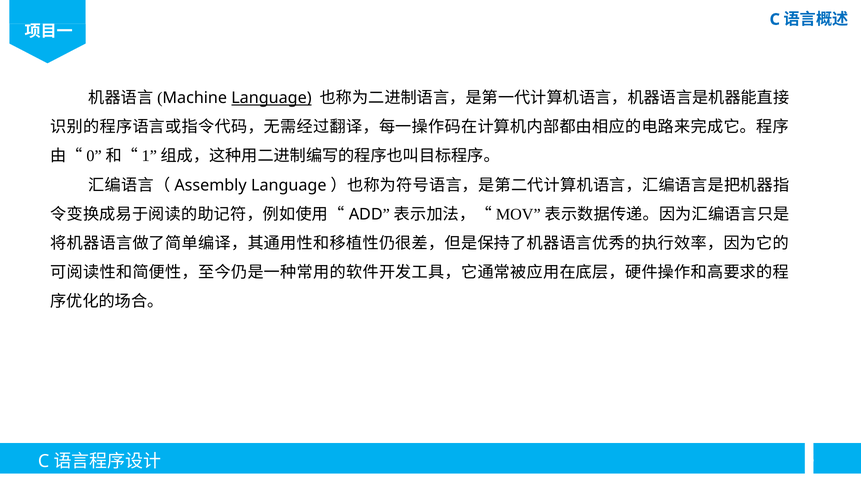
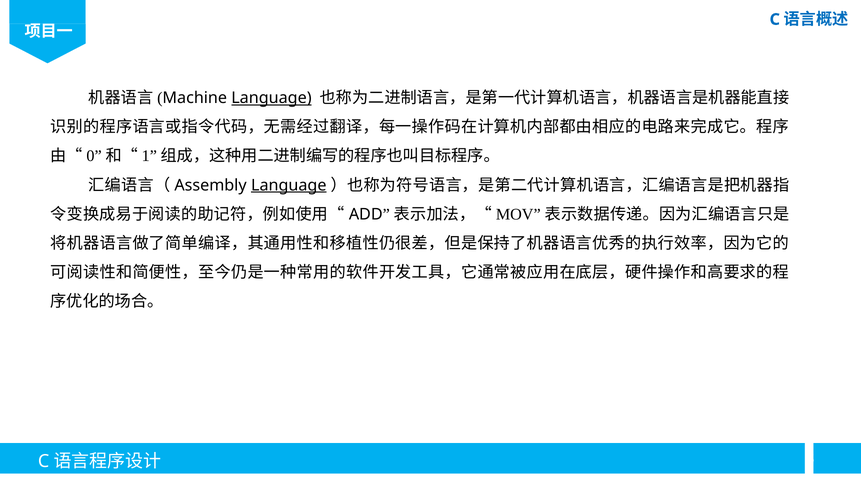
Language underline: none -> present (289, 185)
